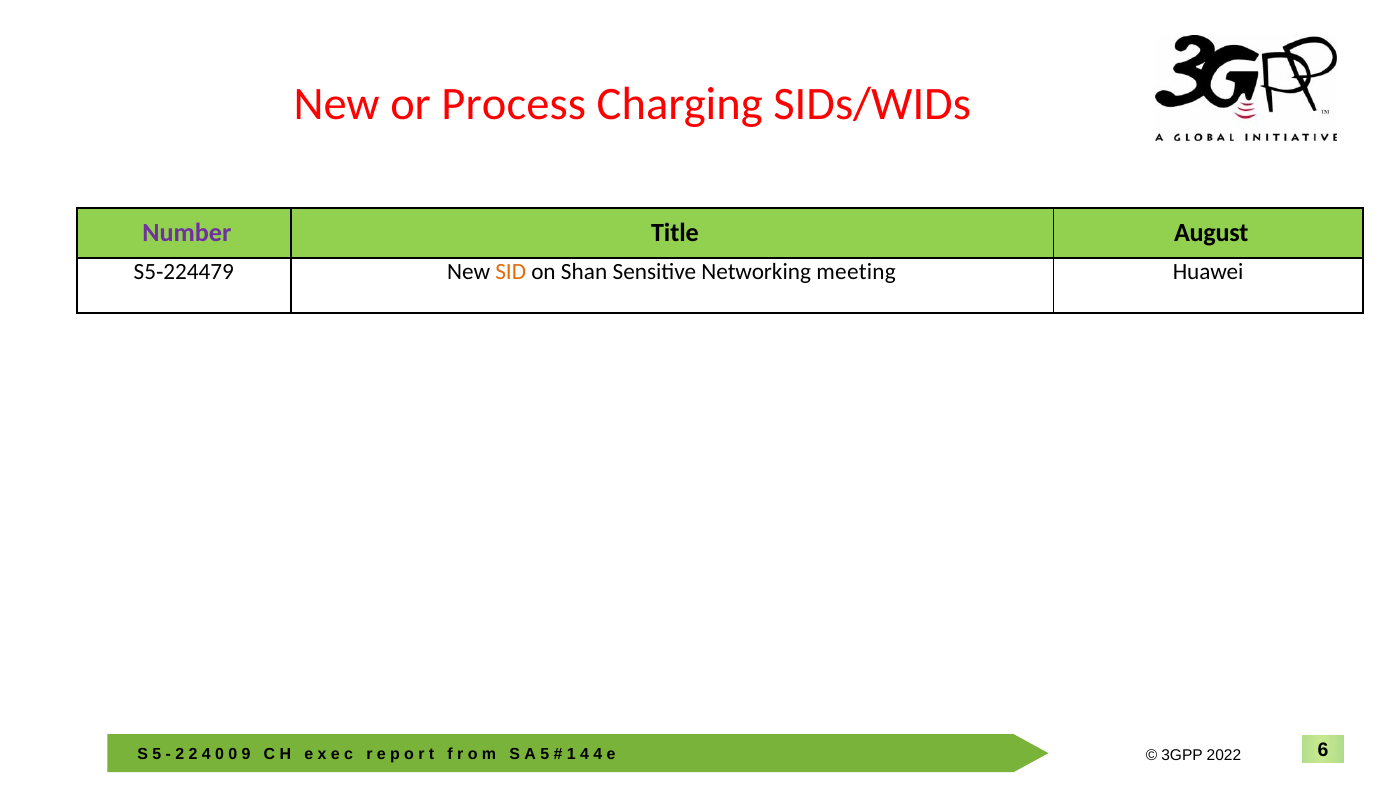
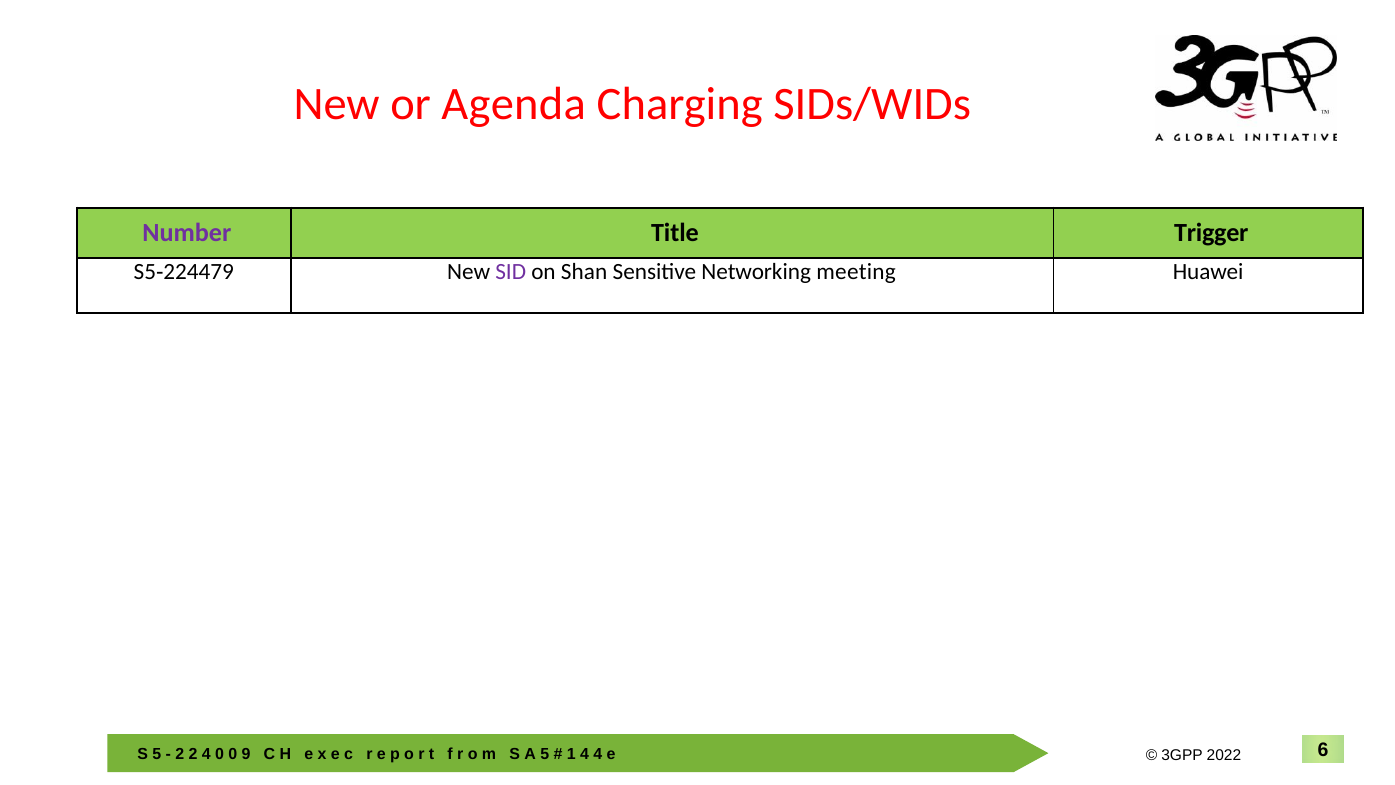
Process: Process -> Agenda (514, 104)
August: August -> Trigger (1211, 233)
SID colour: orange -> purple (511, 272)
